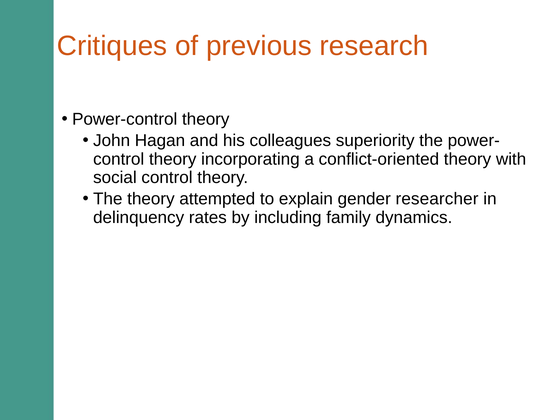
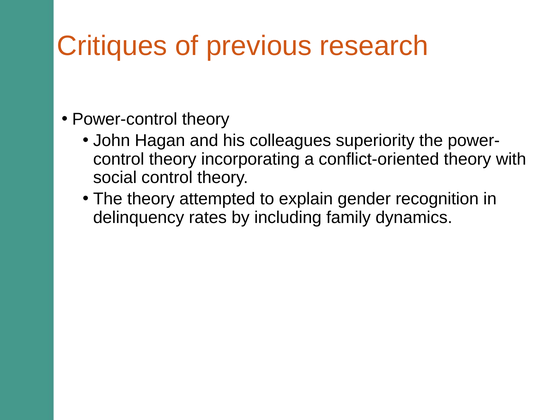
researcher: researcher -> recognition (437, 199)
